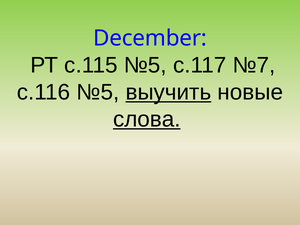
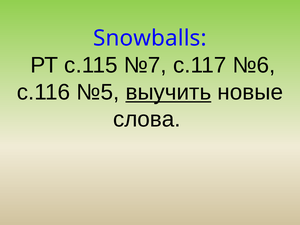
December: December -> Snowballs (150, 38)
с.115 №5: №5 -> №7 (145, 65)
№7: №7 -> №6 (254, 65)
слова underline: present -> none (147, 119)
